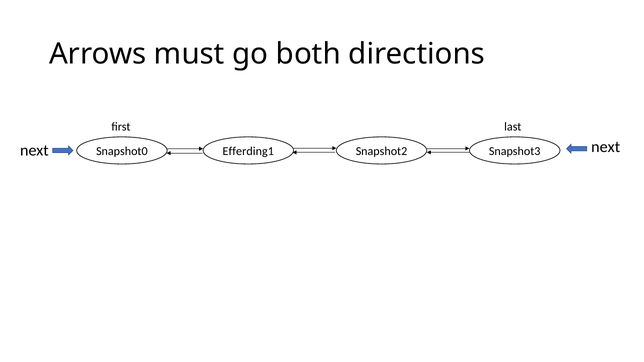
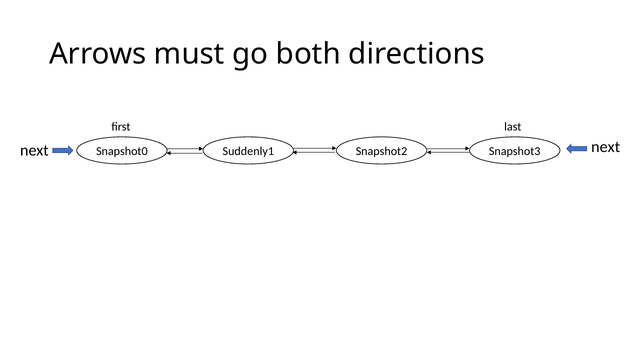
Efferding1: Efferding1 -> Suddenly1 (248, 151)
